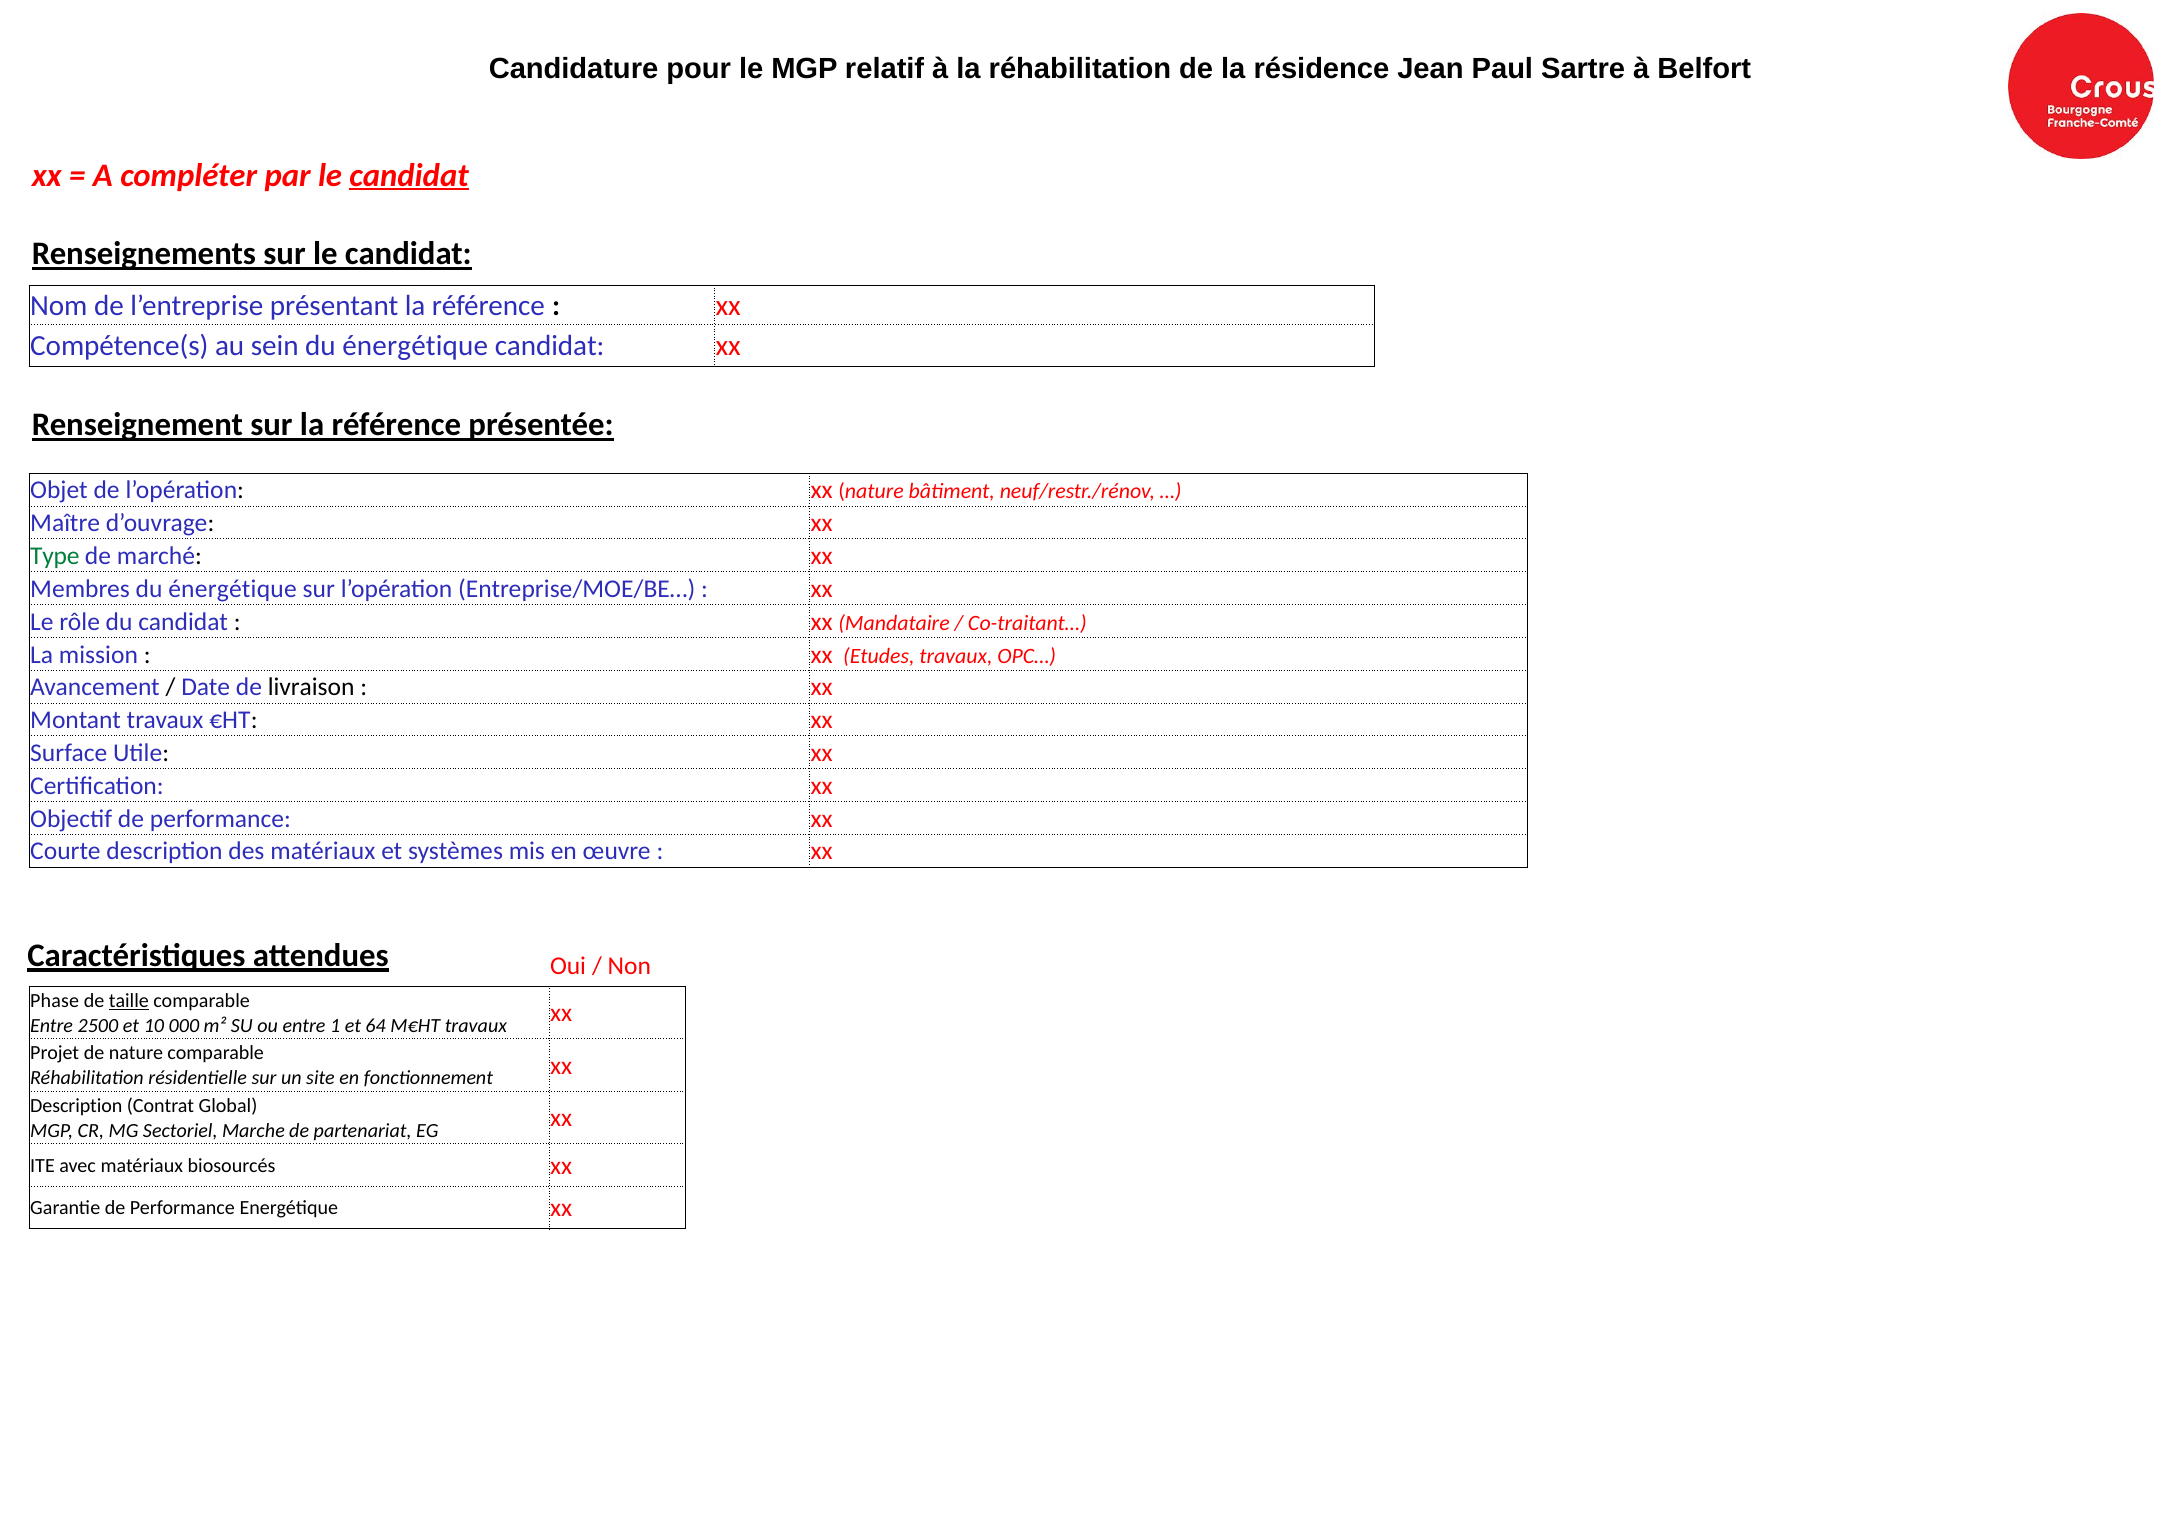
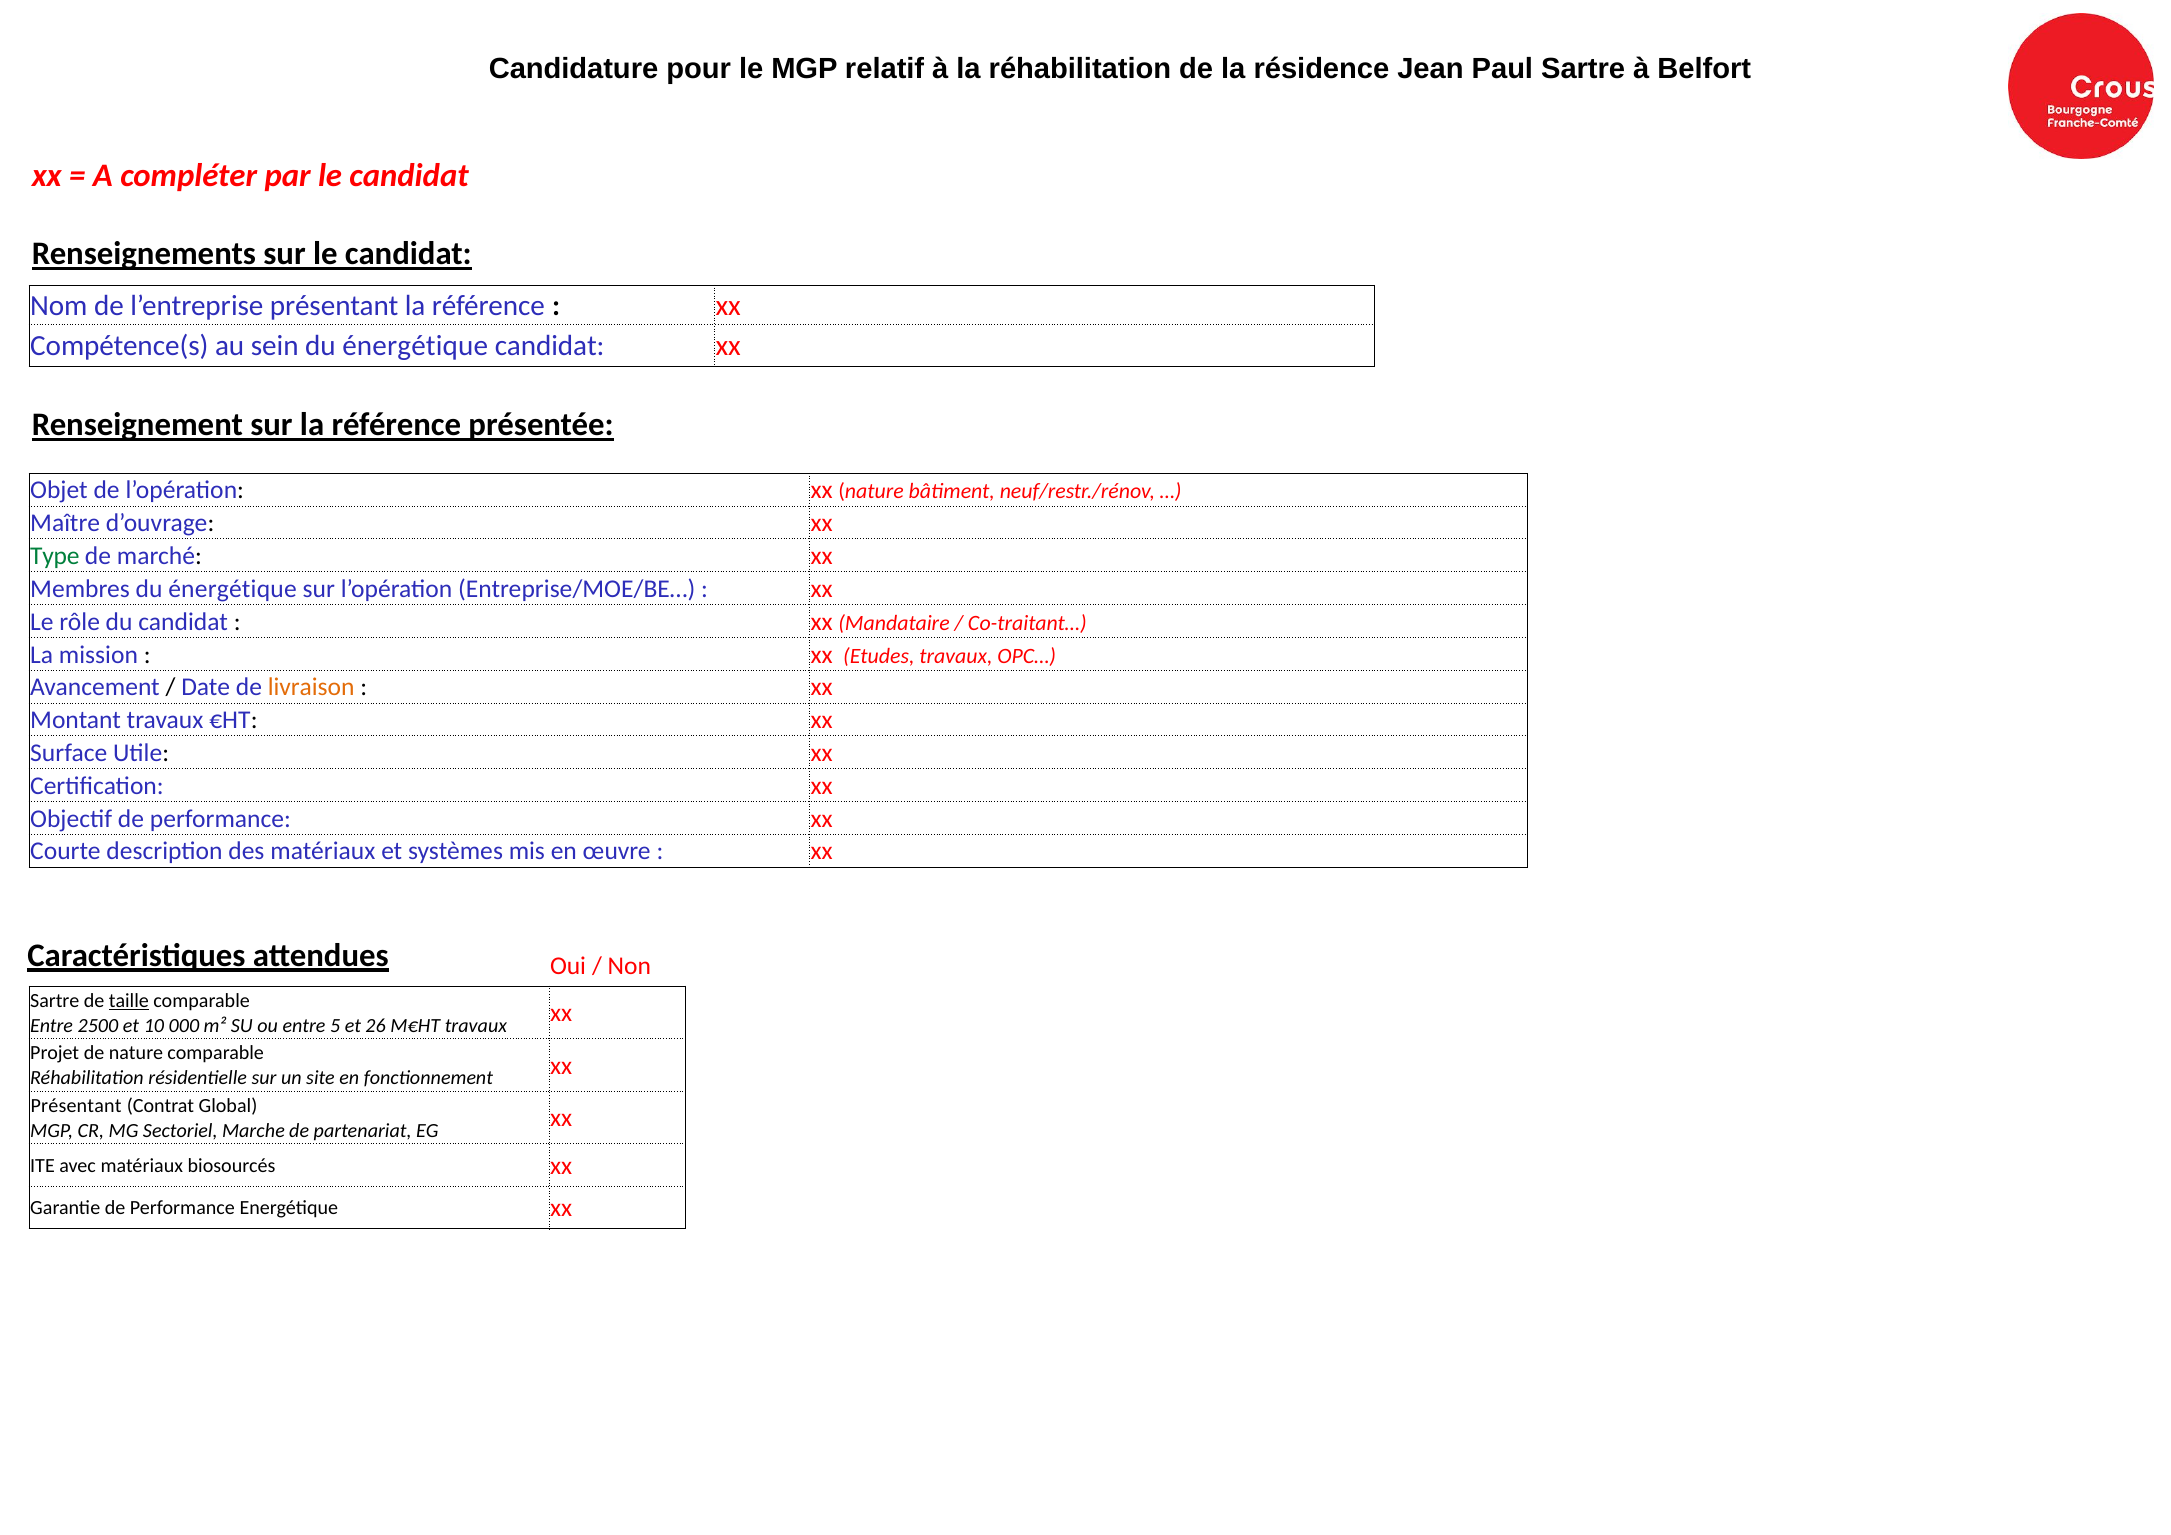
candidat underline: present -> none (409, 175)
livraison colour: black -> orange (311, 687)
Phase: Phase -> Sartre (55, 1001)
1: 1 -> 5 (335, 1026)
64: 64 -> 26 (376, 1026)
Description: Description -> Présentant (76, 1106)
